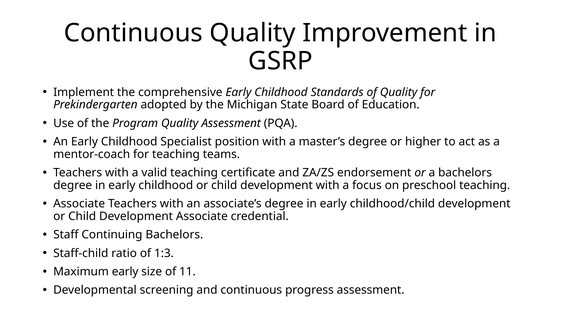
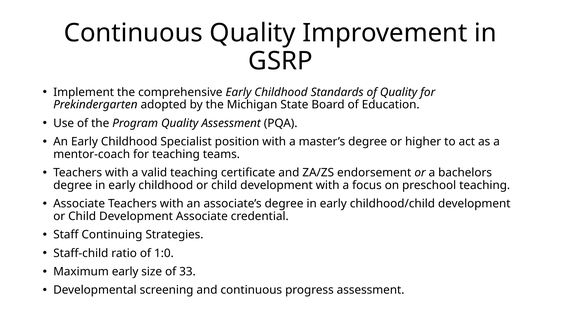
Continuing Bachelors: Bachelors -> Strategies (174, 235)
1:3: 1:3 -> 1:0 (164, 254)
11: 11 -> 33 (187, 272)
